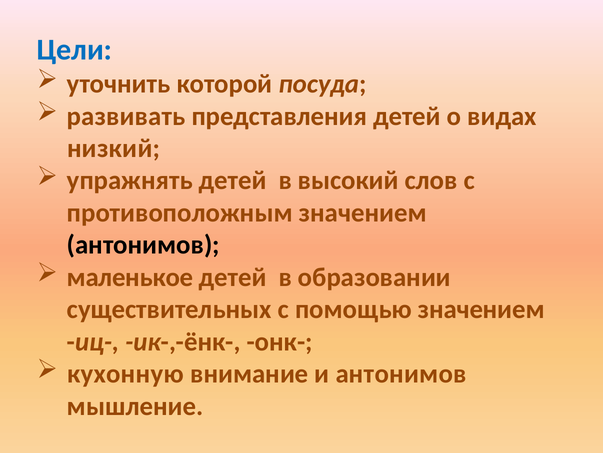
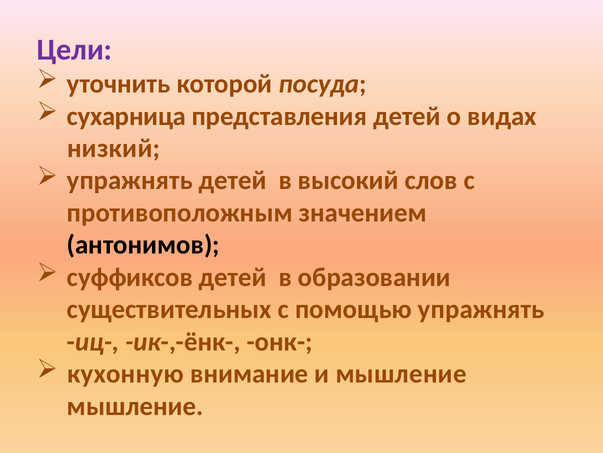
Цели colour: blue -> purple (74, 50)
развивать: развивать -> сухарница (126, 116)
маленькое: маленькое -> суффиксов (130, 277)
помощью значением: значением -> упражнять (481, 309)
и антонимов: антонимов -> мышление (401, 373)
